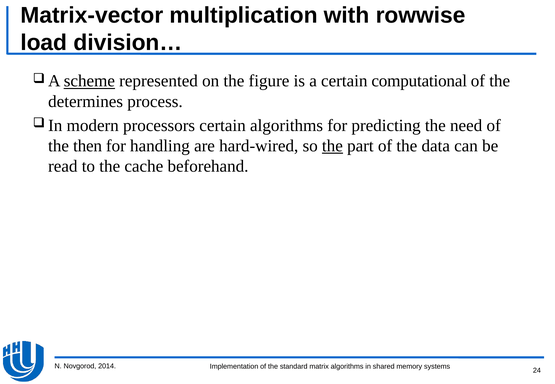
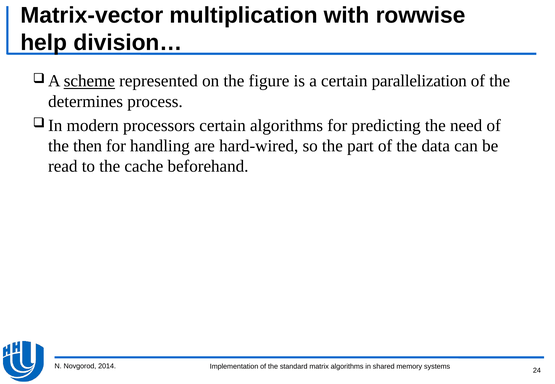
load: load -> help (44, 43)
computational: computational -> parallelization (419, 81)
the underline: present -> none (332, 146)
